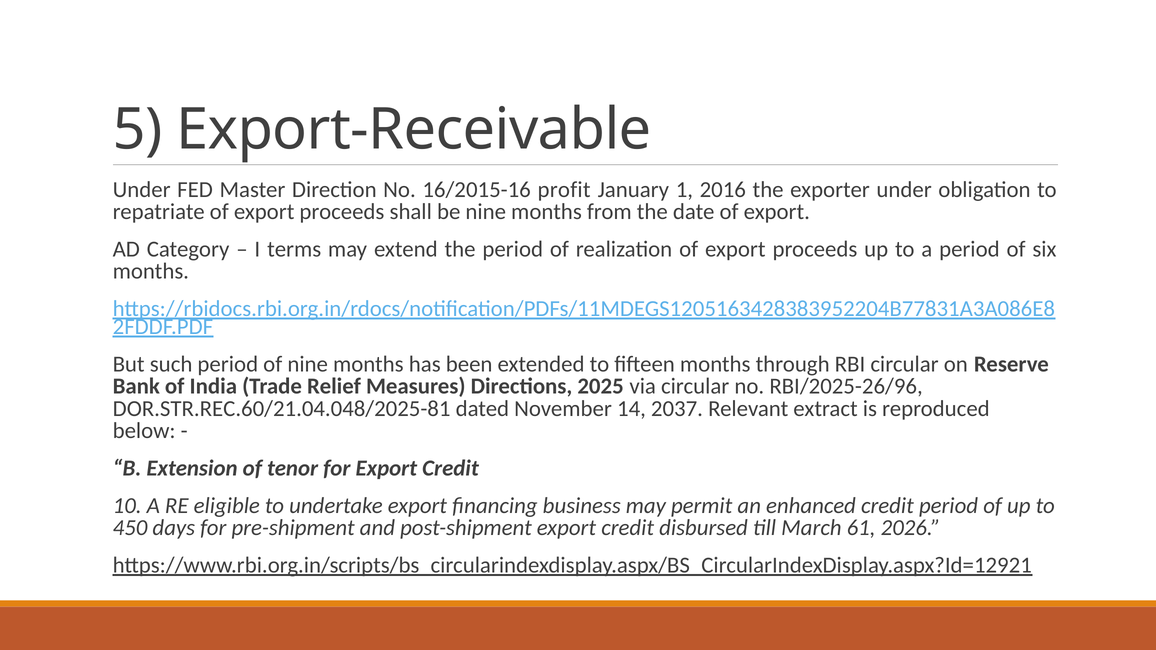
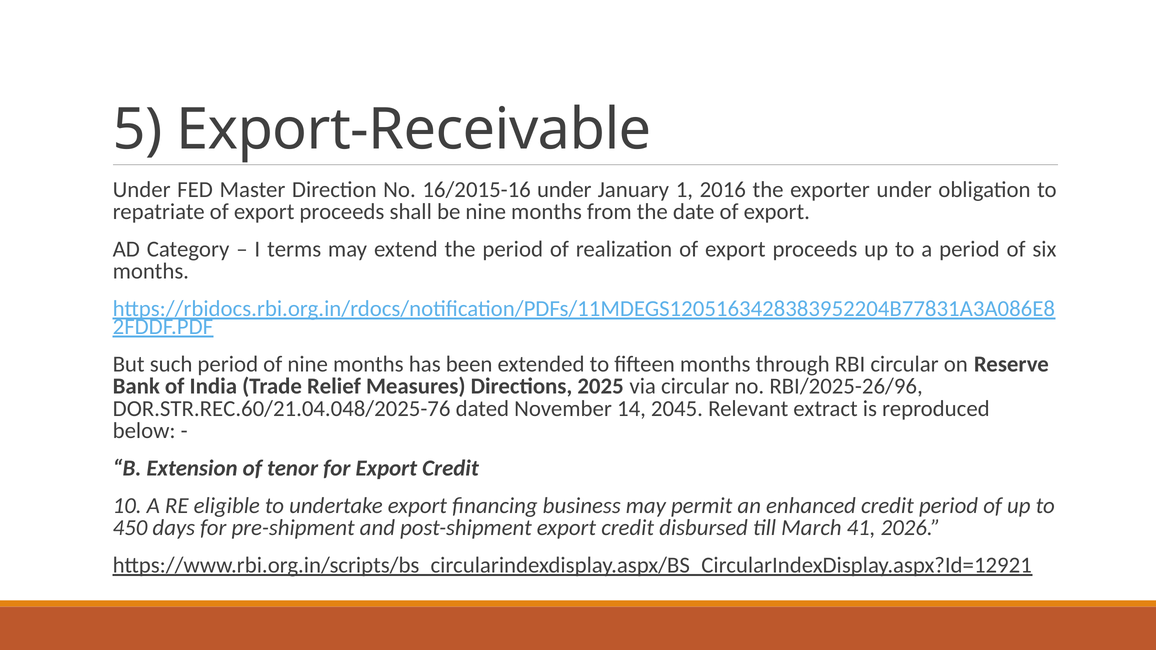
16/2015-16 profit: profit -> under (564, 190)
DOR.STR.REC.60/21.04.048/2025-81: DOR.STR.REC.60/21.04.048/2025-81 -> DOR.STR.REC.60/21.04.048/2025-76 (282, 409)
2037: 2037 -> 2045 (677, 409)
61: 61 -> 41 (861, 528)
